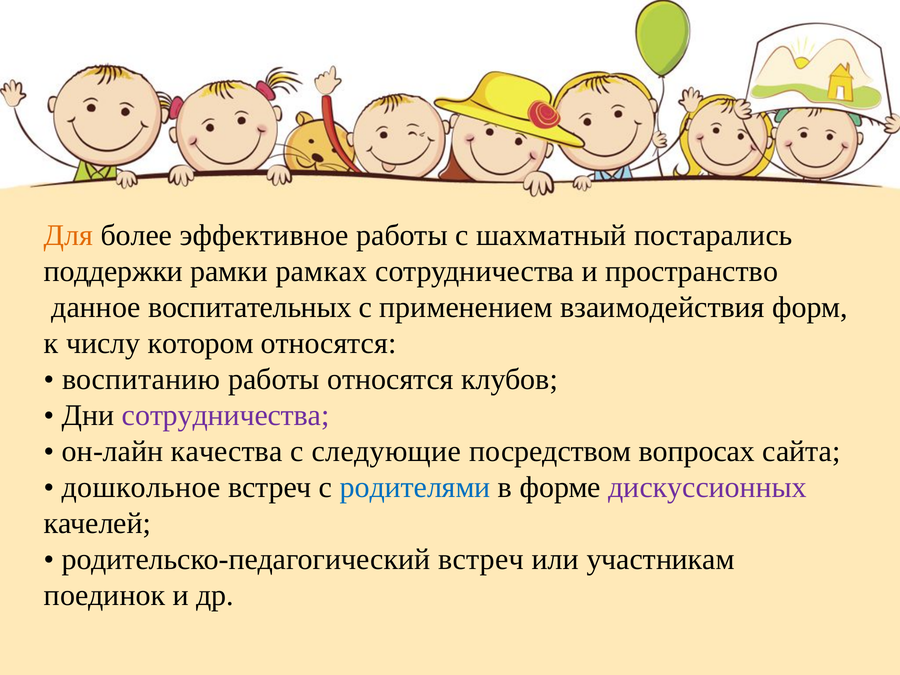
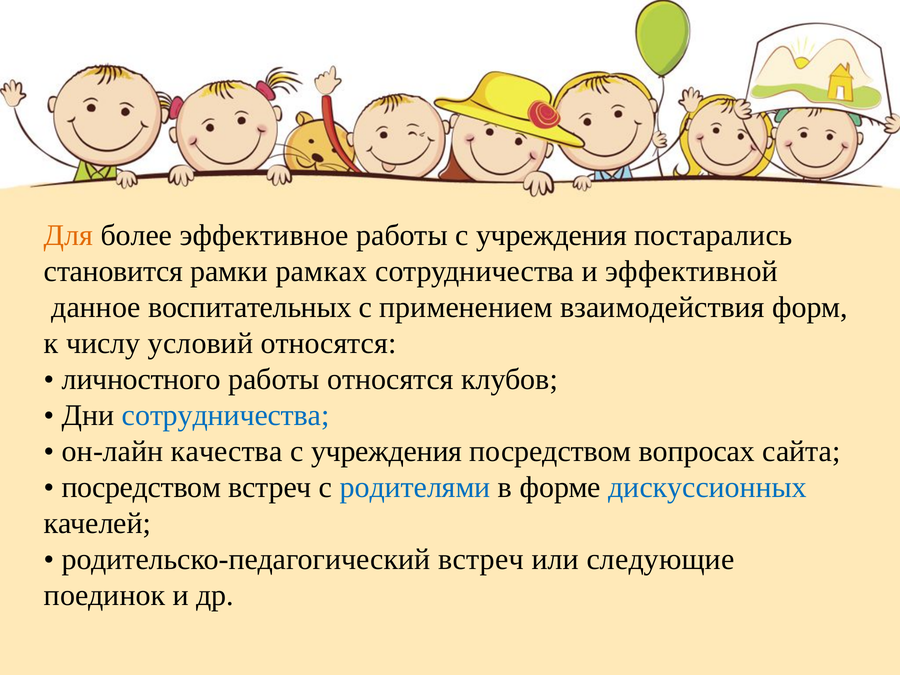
работы с шахматный: шахматный -> учреждения (551, 235)
поддержки: поддержки -> становится (113, 271)
пространство: пространство -> эффективной (692, 271)
котором: котором -> условий (201, 343)
воспитанию: воспитанию -> личностного (141, 379)
сотрудничества colour: purple -> blue (226, 415)
следующие: следующие -> учреждения (387, 451)
дошкольное: дошкольное -> посредством (141, 487)
дискуссионных colour: purple -> blue (708, 487)
участникам: участникам -> следующие (660, 559)
